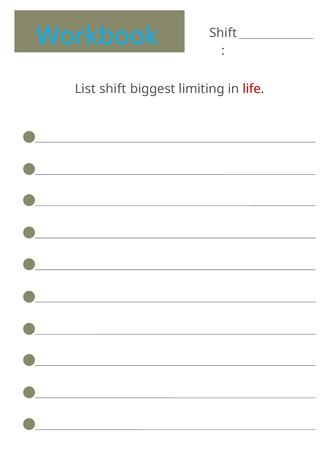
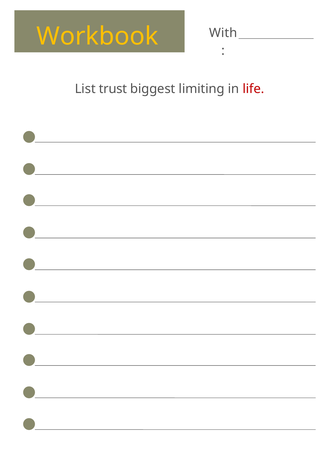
Workbook colour: light blue -> yellow (97, 36)
Shift: Shift -> With (223, 33)
List shift: shift -> trust (113, 89)
